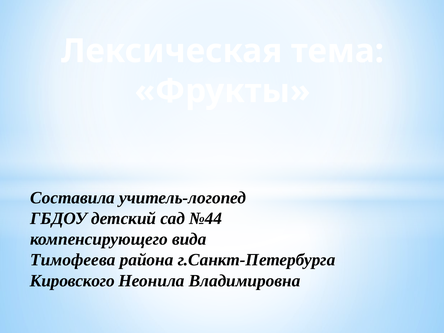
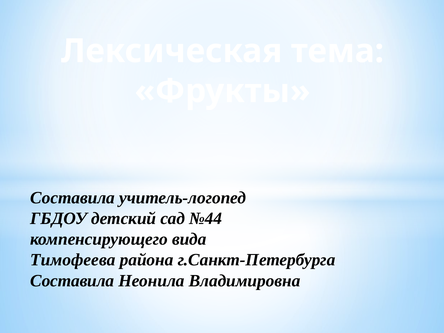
Кировского: Кировского -> Составила (72, 281)
